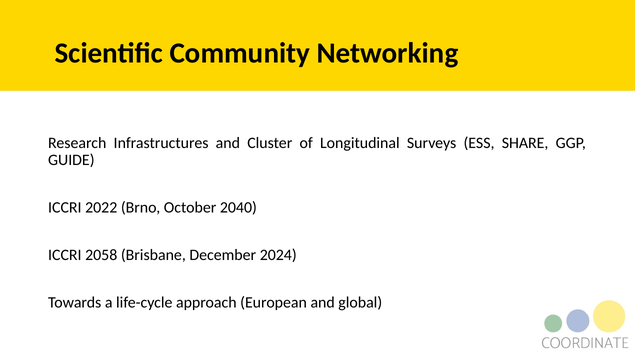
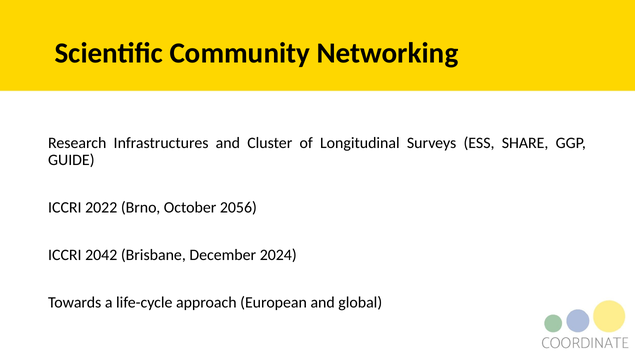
2040: 2040 -> 2056 (238, 208)
2058: 2058 -> 2042 (101, 255)
